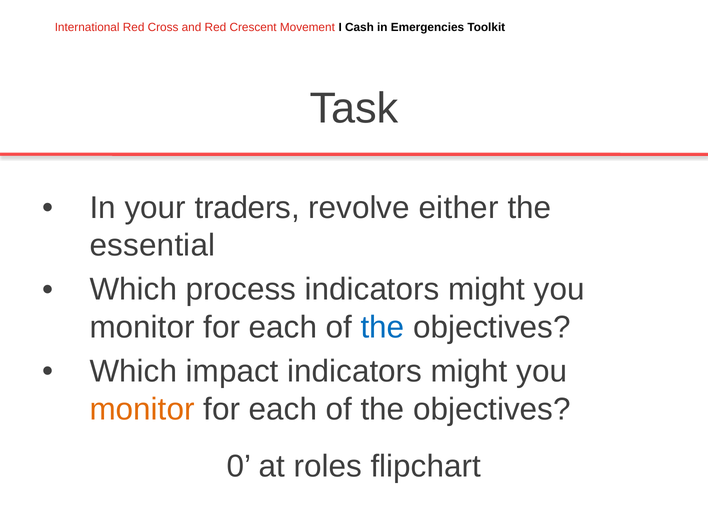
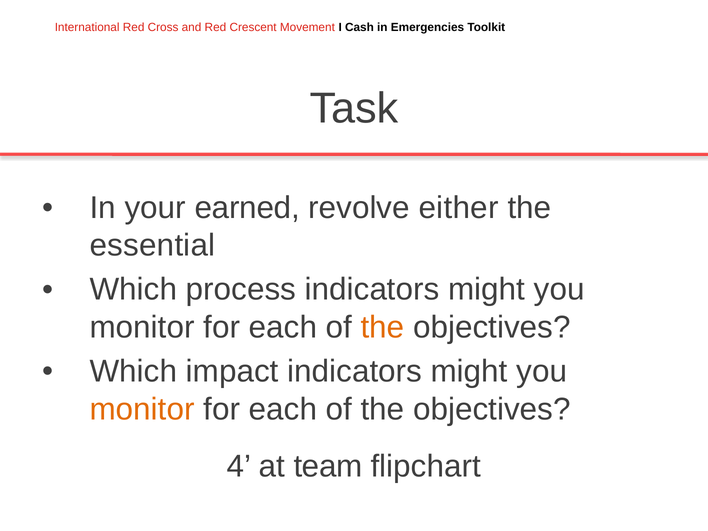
traders: traders -> earned (247, 208)
the colour: blue -> orange (383, 327)
0: 0 -> 4 (239, 466)
roles: roles -> team (328, 466)
